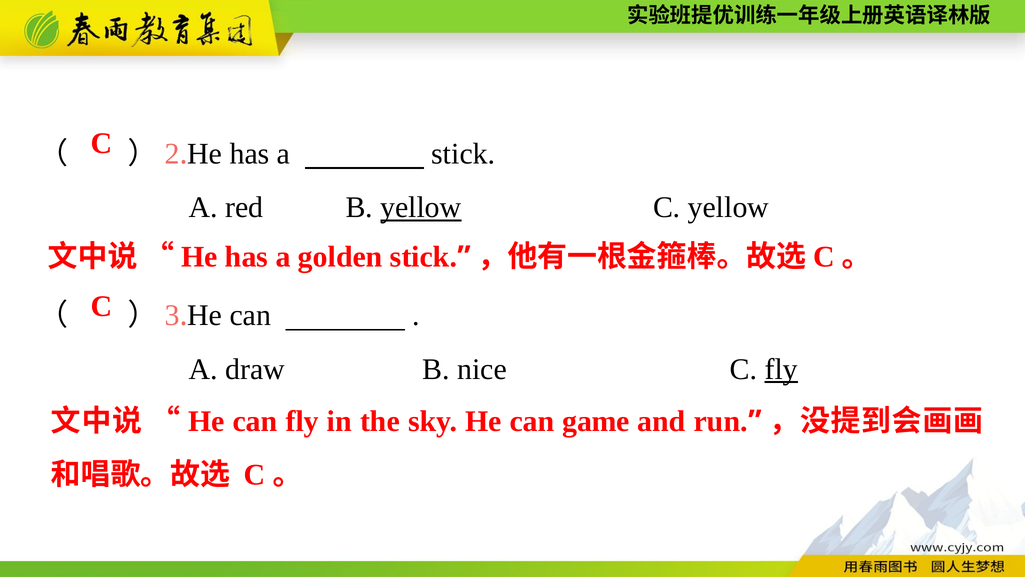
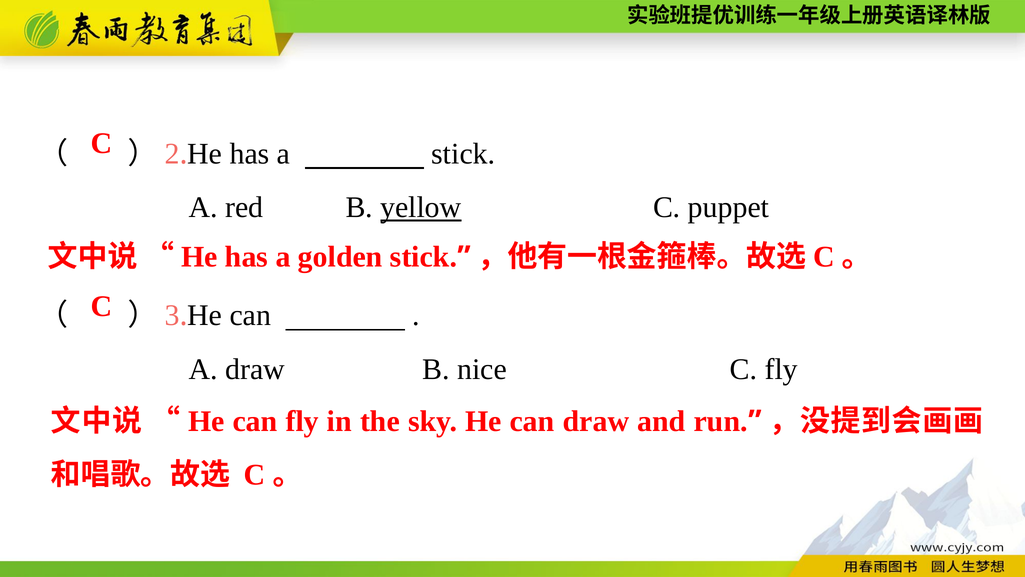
C yellow: yellow -> puppet (728, 207)
fly underline: present -> none (781, 369)
can game: game -> draw (596, 421)
